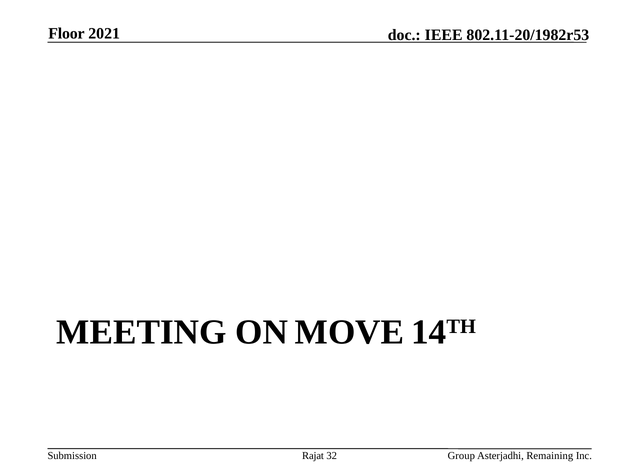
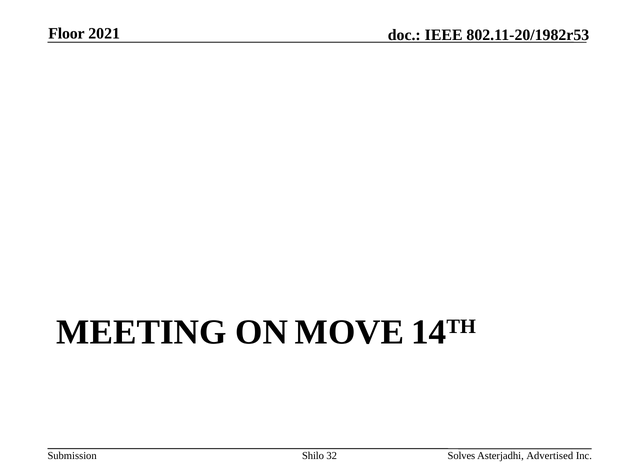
Rajat: Rajat -> Shilo (313, 456)
Group: Group -> Solves (461, 456)
Remaining: Remaining -> Advertised (550, 456)
